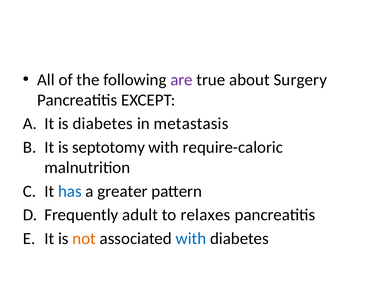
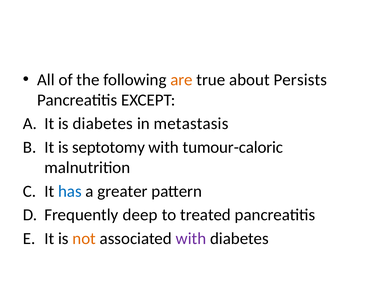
are colour: purple -> orange (182, 80)
Surgery: Surgery -> Persists (300, 80)
require-caloric: require-caloric -> tumour-caloric (233, 148)
adult: adult -> deep (140, 215)
relaxes: relaxes -> treated (206, 215)
with colour: blue -> purple (191, 239)
